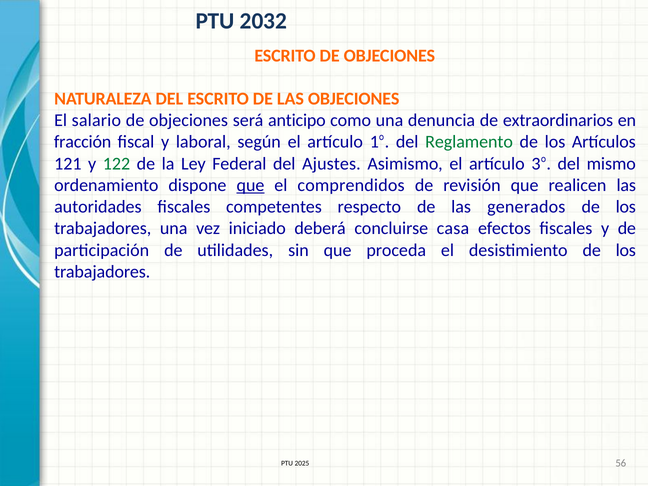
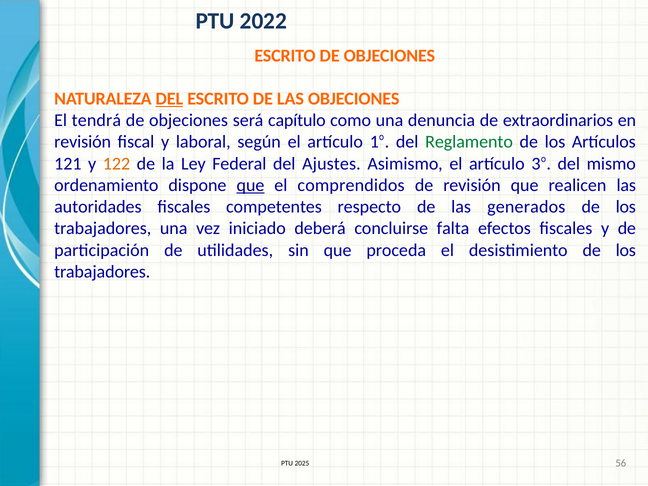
2032: 2032 -> 2022 (263, 21)
DEL underline: none -> present (169, 99)
salario: salario -> tendrá (96, 120)
anticipo: anticipo -> capítulo (297, 120)
fracción: fracción -> revisión (83, 142)
122 colour: green -> orange (116, 164)
casa: casa -> falta (453, 228)
